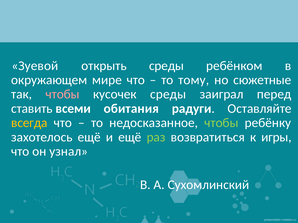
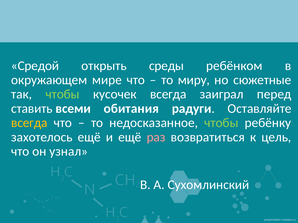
Зуевой: Зуевой -> Средой (35, 66)
тому: тому -> миру (194, 80)
чтобы colour: pink -> light green (63, 94)
кусочек среды: среды -> всегда (168, 94)
раз colour: light green -> pink (156, 137)
игры: игры -> цель (276, 137)
